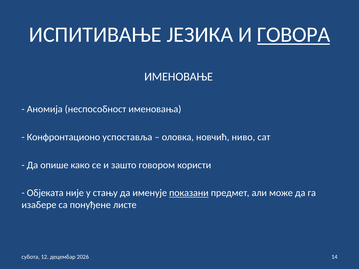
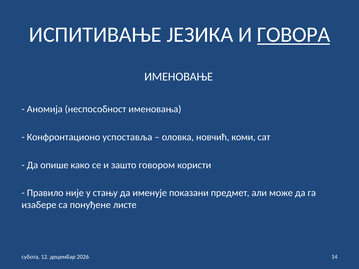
ниво: ниво -> коми (243, 137)
Објеката: Објеката -> Правило (45, 193)
показани underline: present -> none (189, 193)
